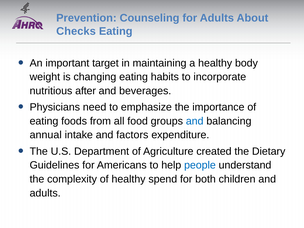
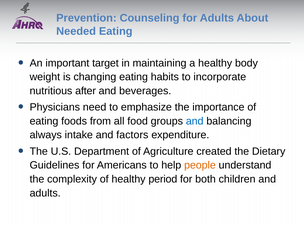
Checks: Checks -> Needed (76, 31)
annual: annual -> always (46, 135)
people colour: blue -> orange (200, 165)
spend: spend -> period (163, 179)
